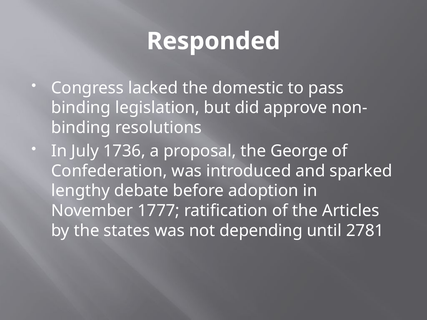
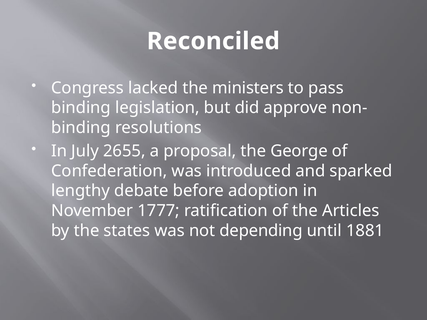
Responded: Responded -> Reconciled (213, 41)
domestic: domestic -> ministers (248, 88)
1736: 1736 -> 2655 (124, 151)
2781: 2781 -> 1881 (365, 231)
